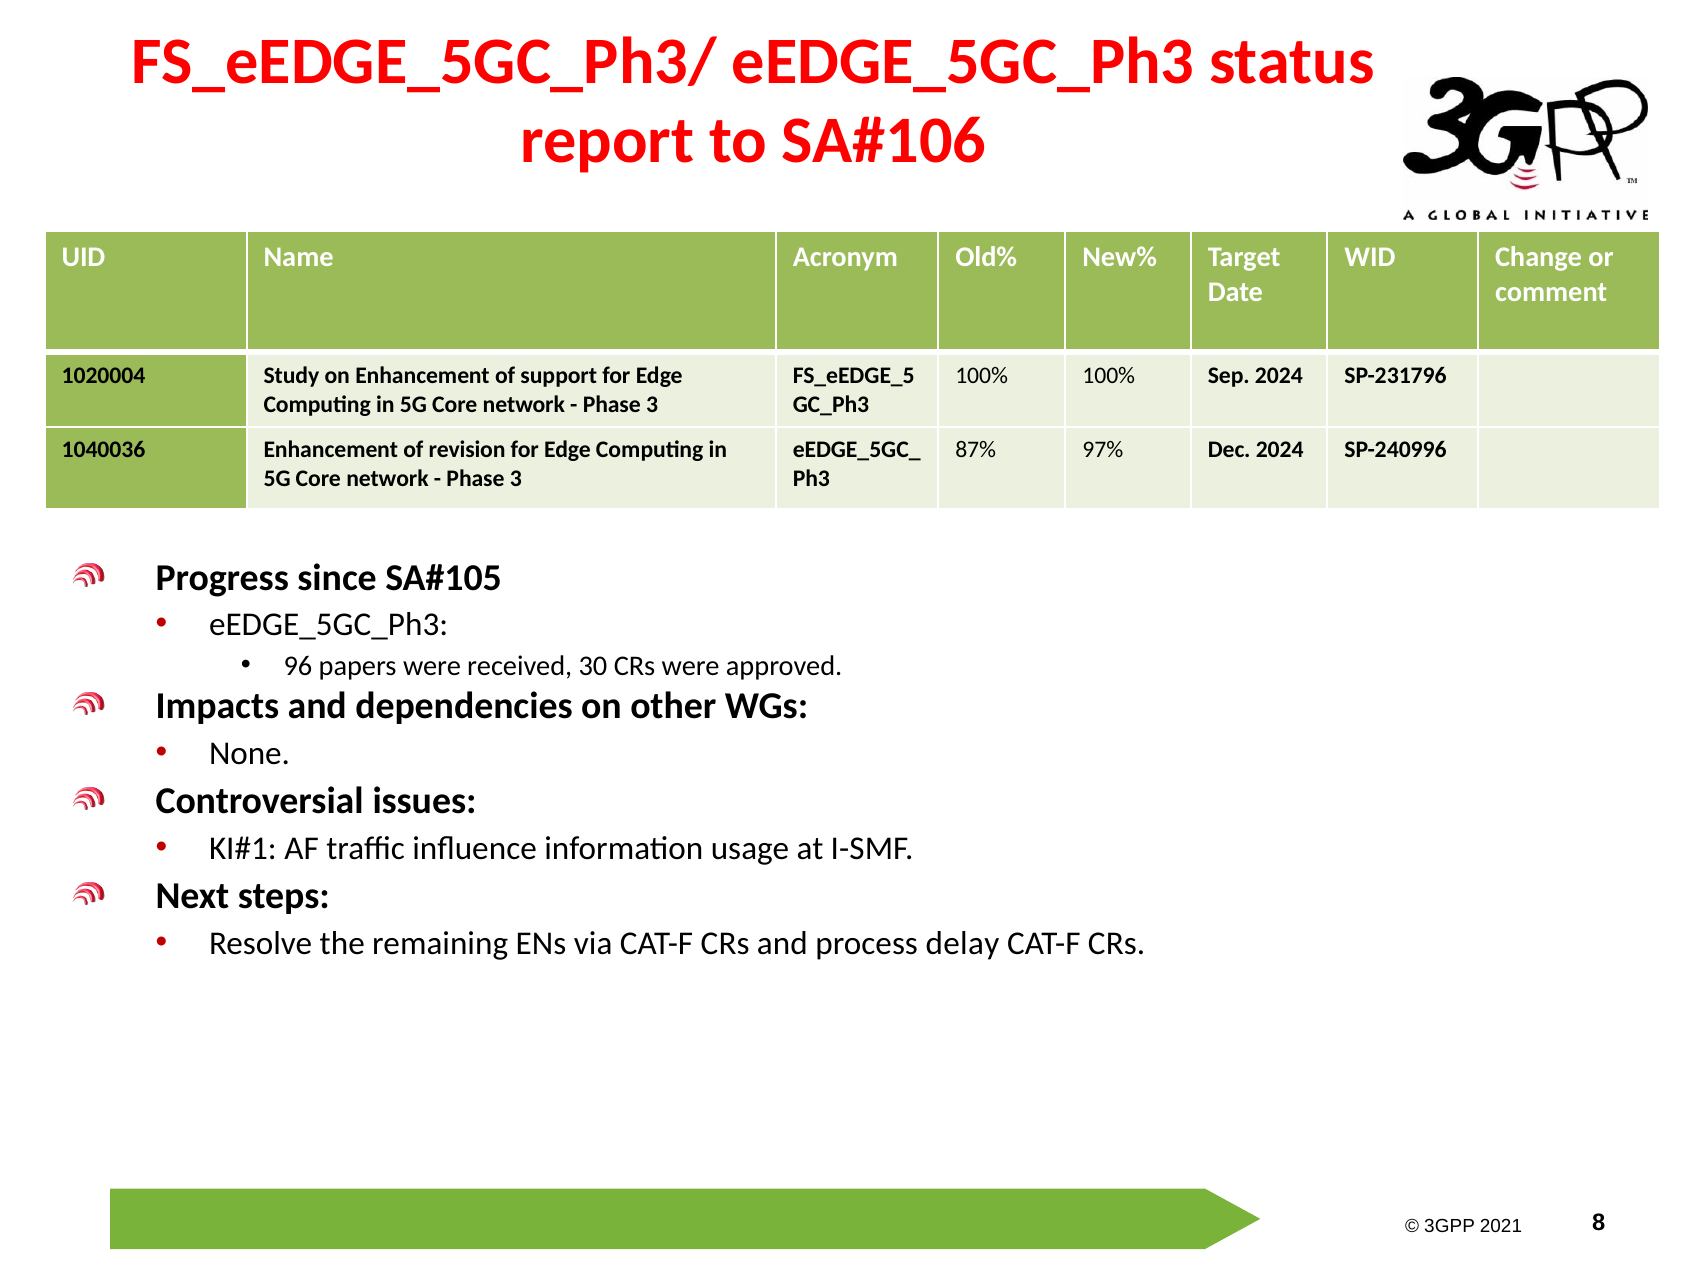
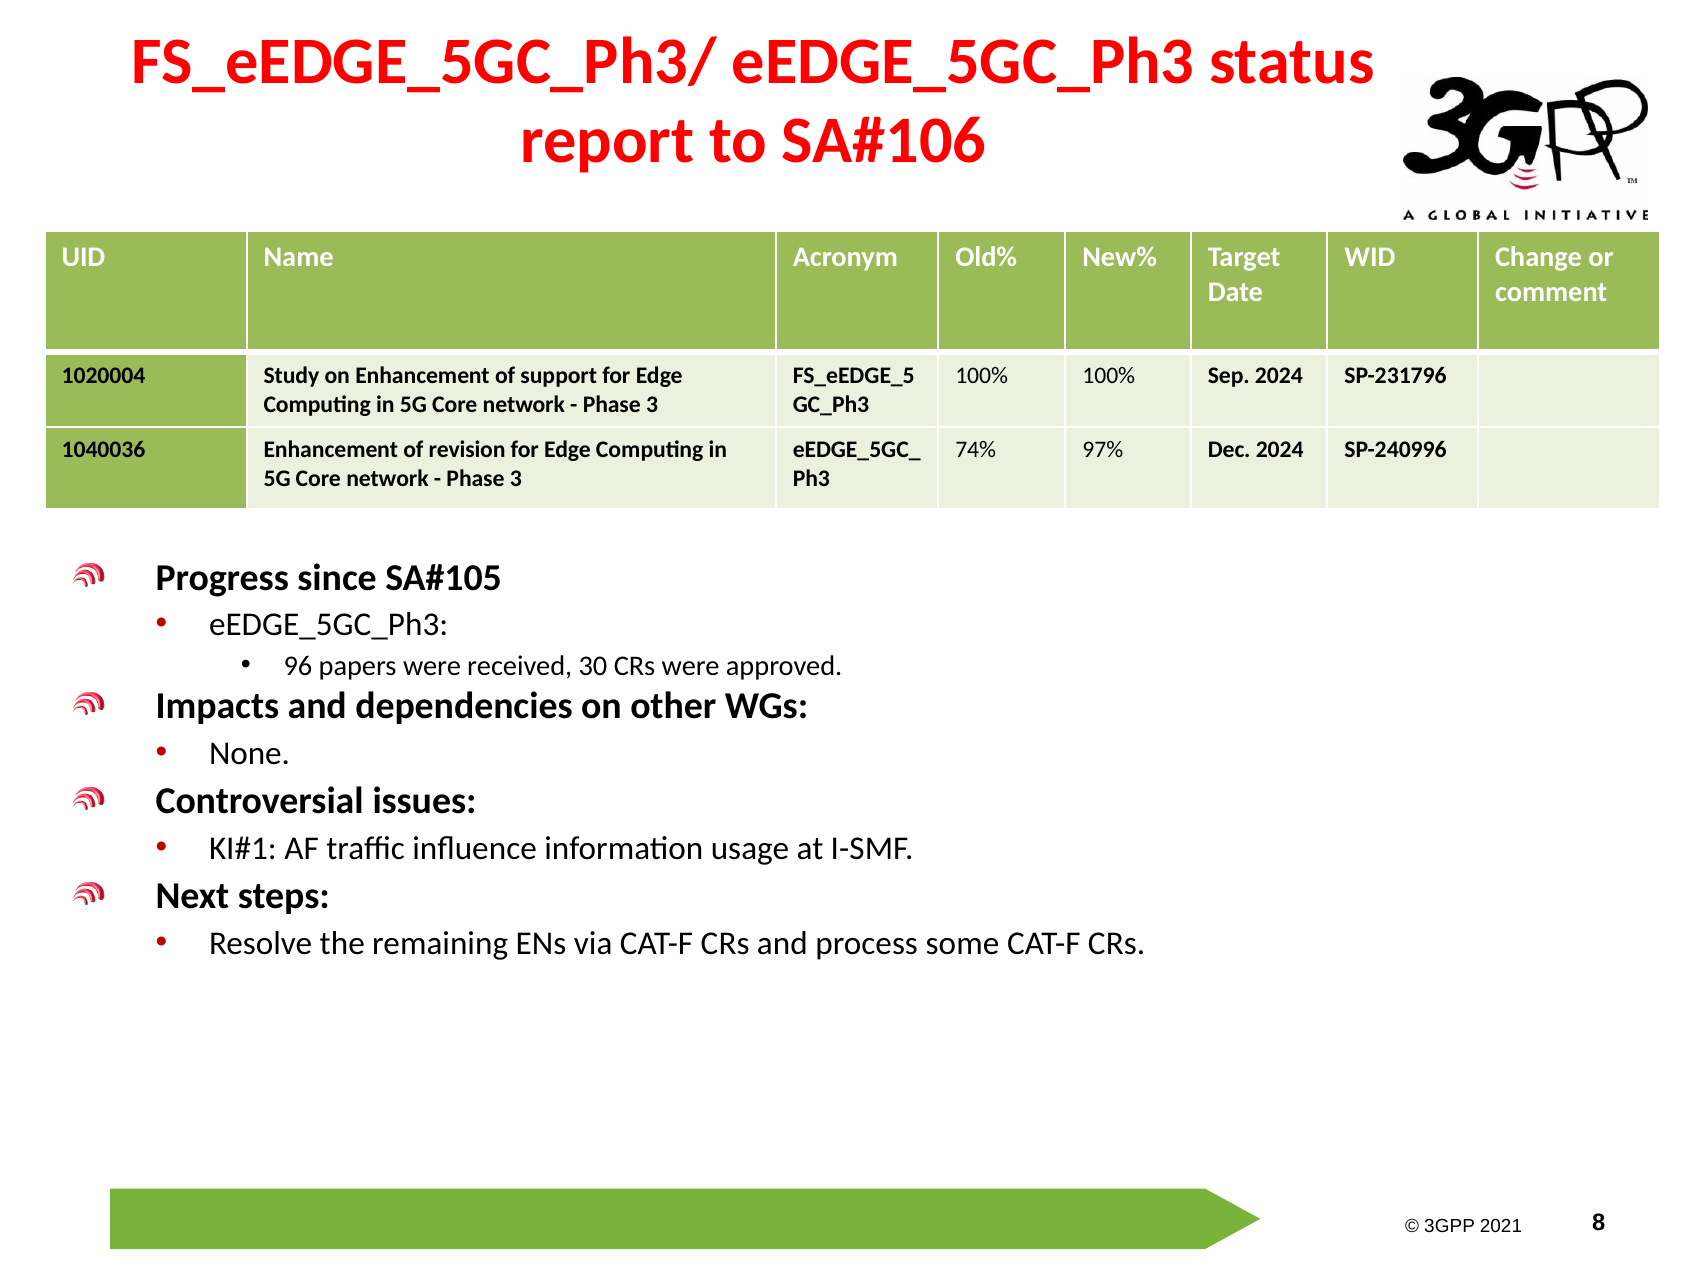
87%: 87% -> 74% (976, 450)
delay: delay -> some (963, 943)
